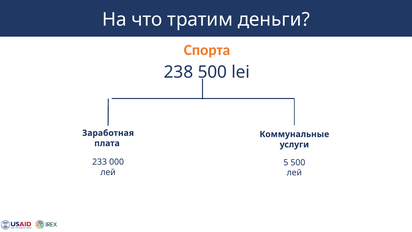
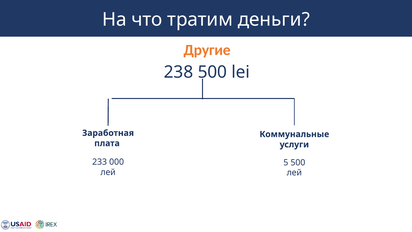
Спорта: Спорта -> Другие (207, 50)
